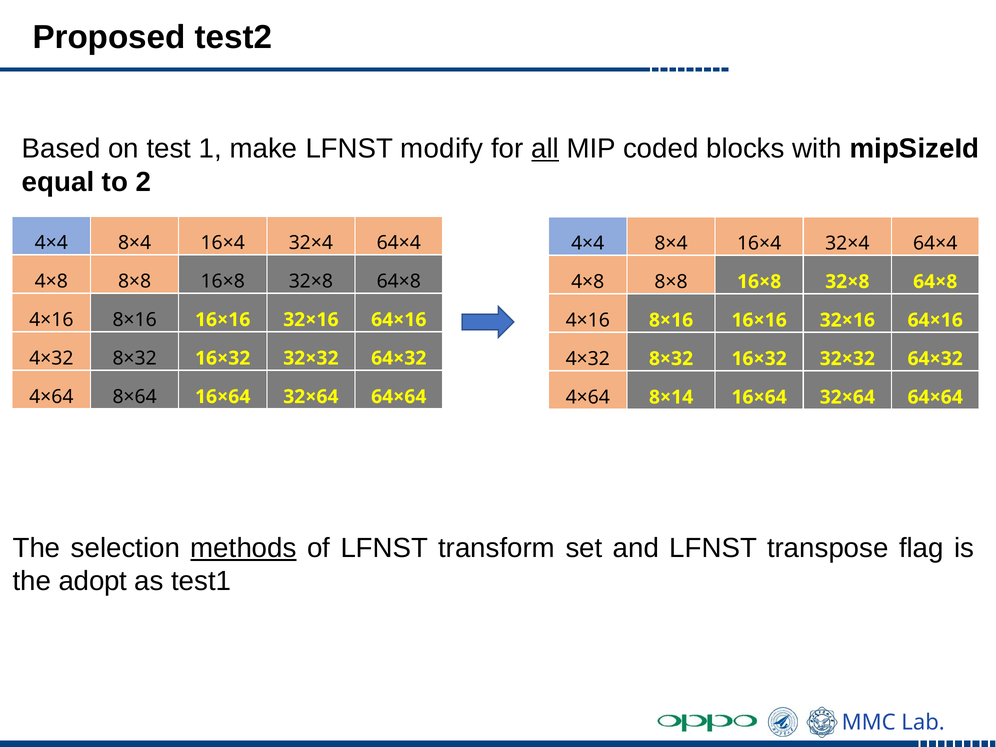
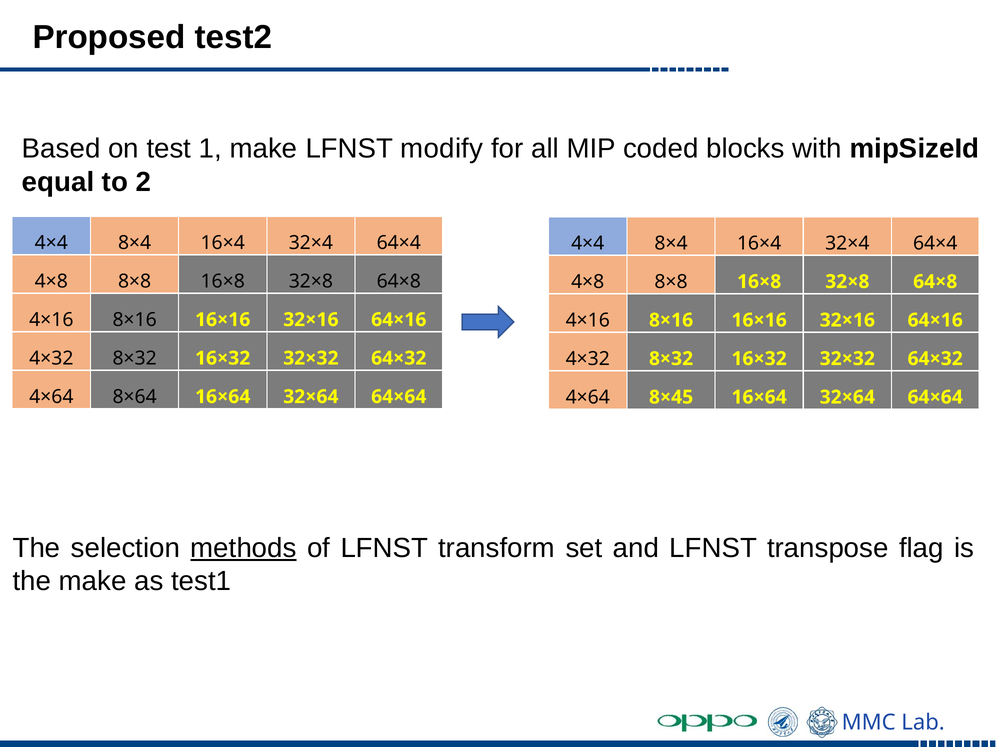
all underline: present -> none (545, 149)
8×14: 8×14 -> 8×45 (671, 397)
the adopt: adopt -> make (93, 581)
